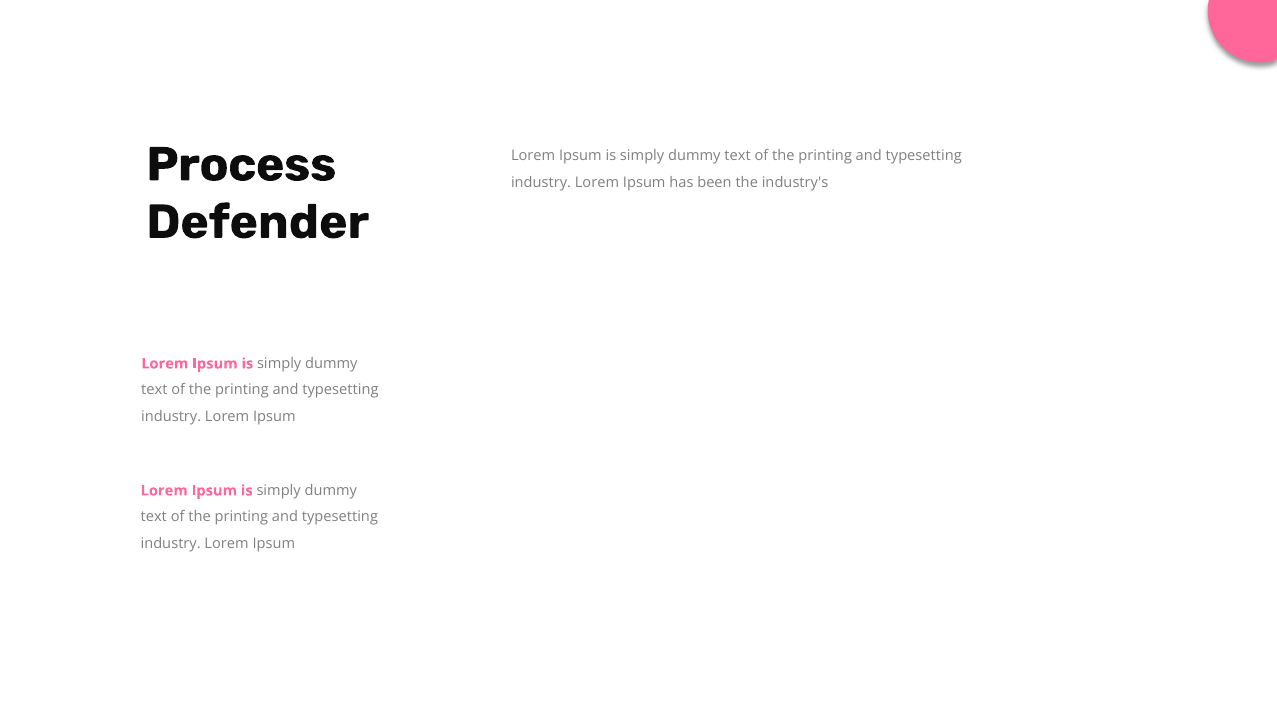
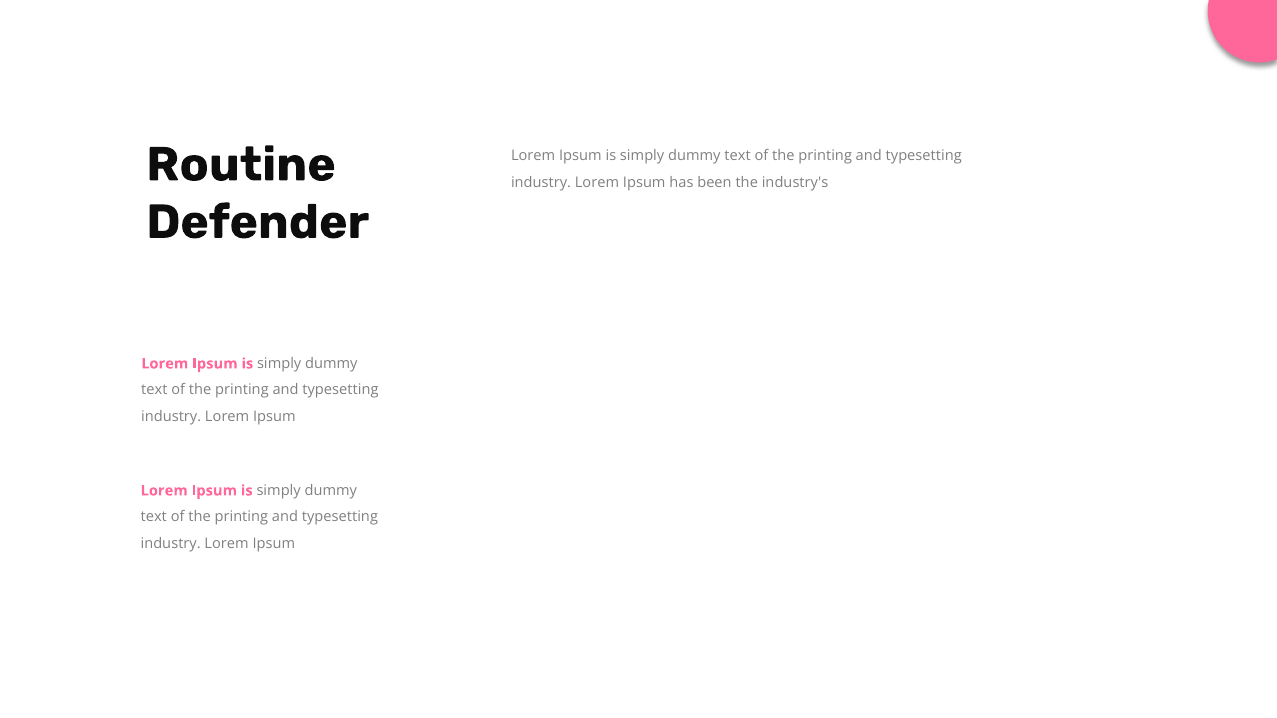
Process: Process -> Routine (241, 165)
